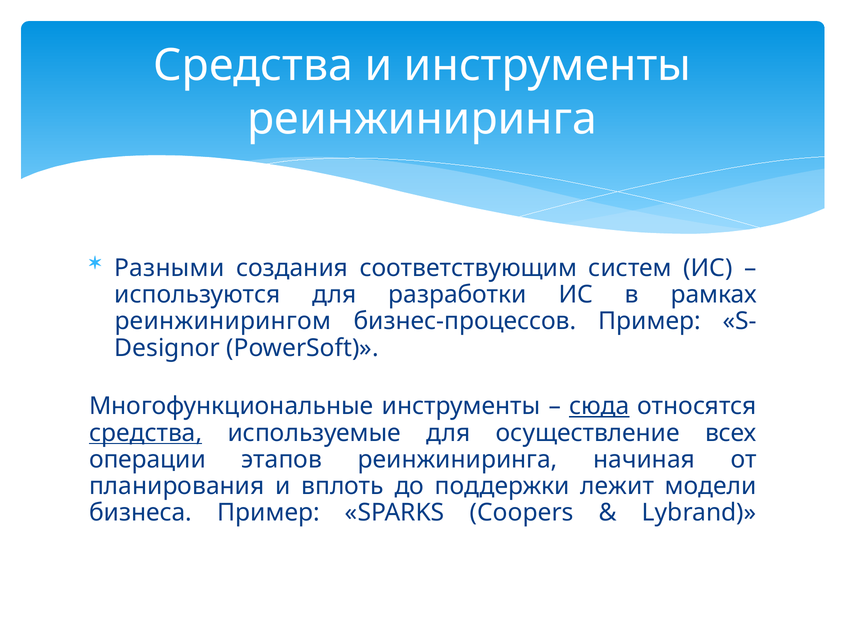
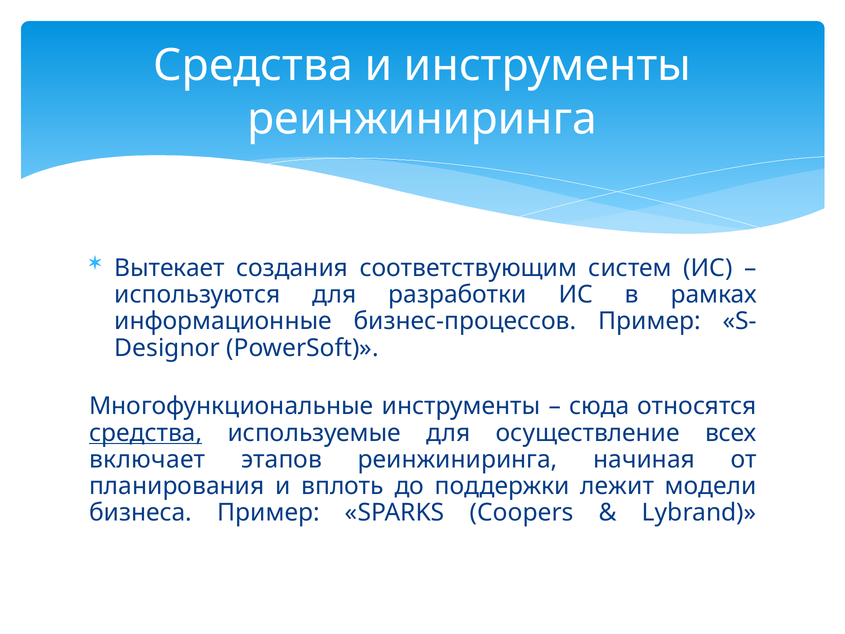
Разными: Разными -> Вытекает (170, 268)
реинжинирингом: реинжинирингом -> информационные (223, 321)
сюда underline: present -> none (599, 406)
операции: операции -> включает (147, 459)
